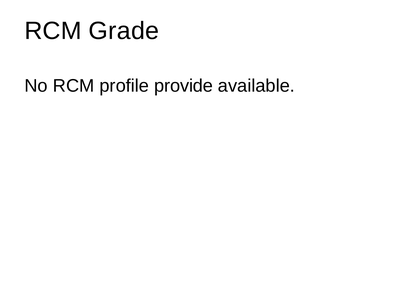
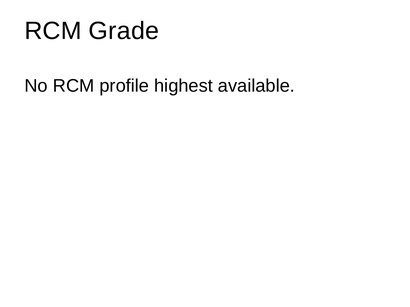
provide: provide -> highest (184, 86)
